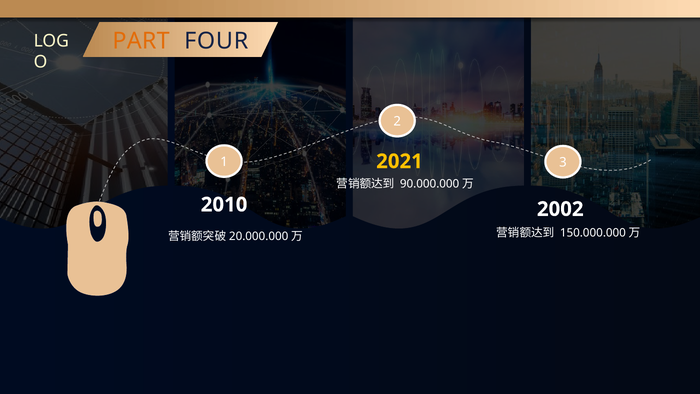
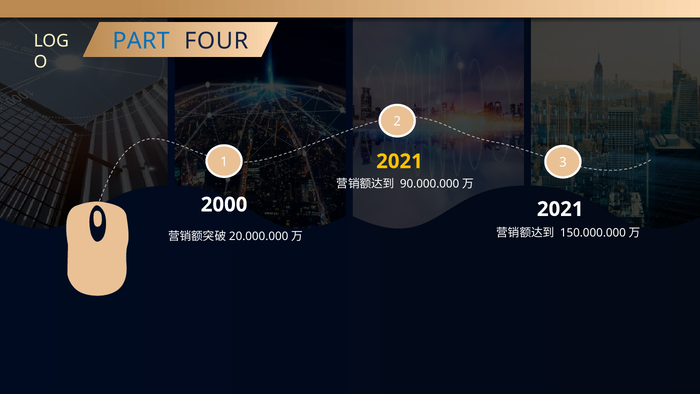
PART colour: orange -> blue (141, 41)
2010: 2010 -> 2000 (224, 205)
2002: 2002 -> 2021 (560, 209)
